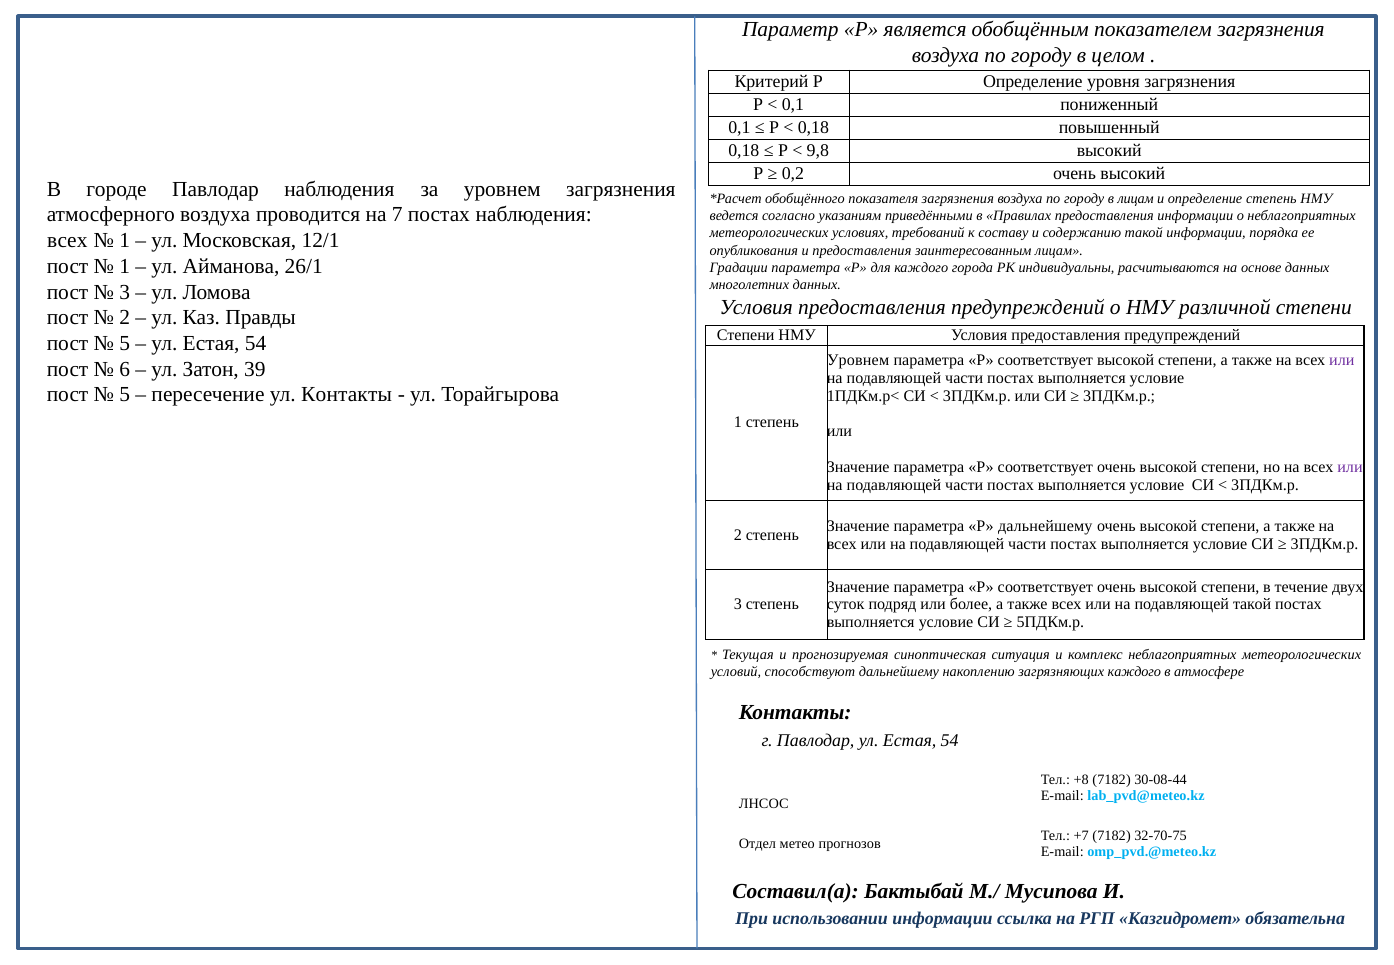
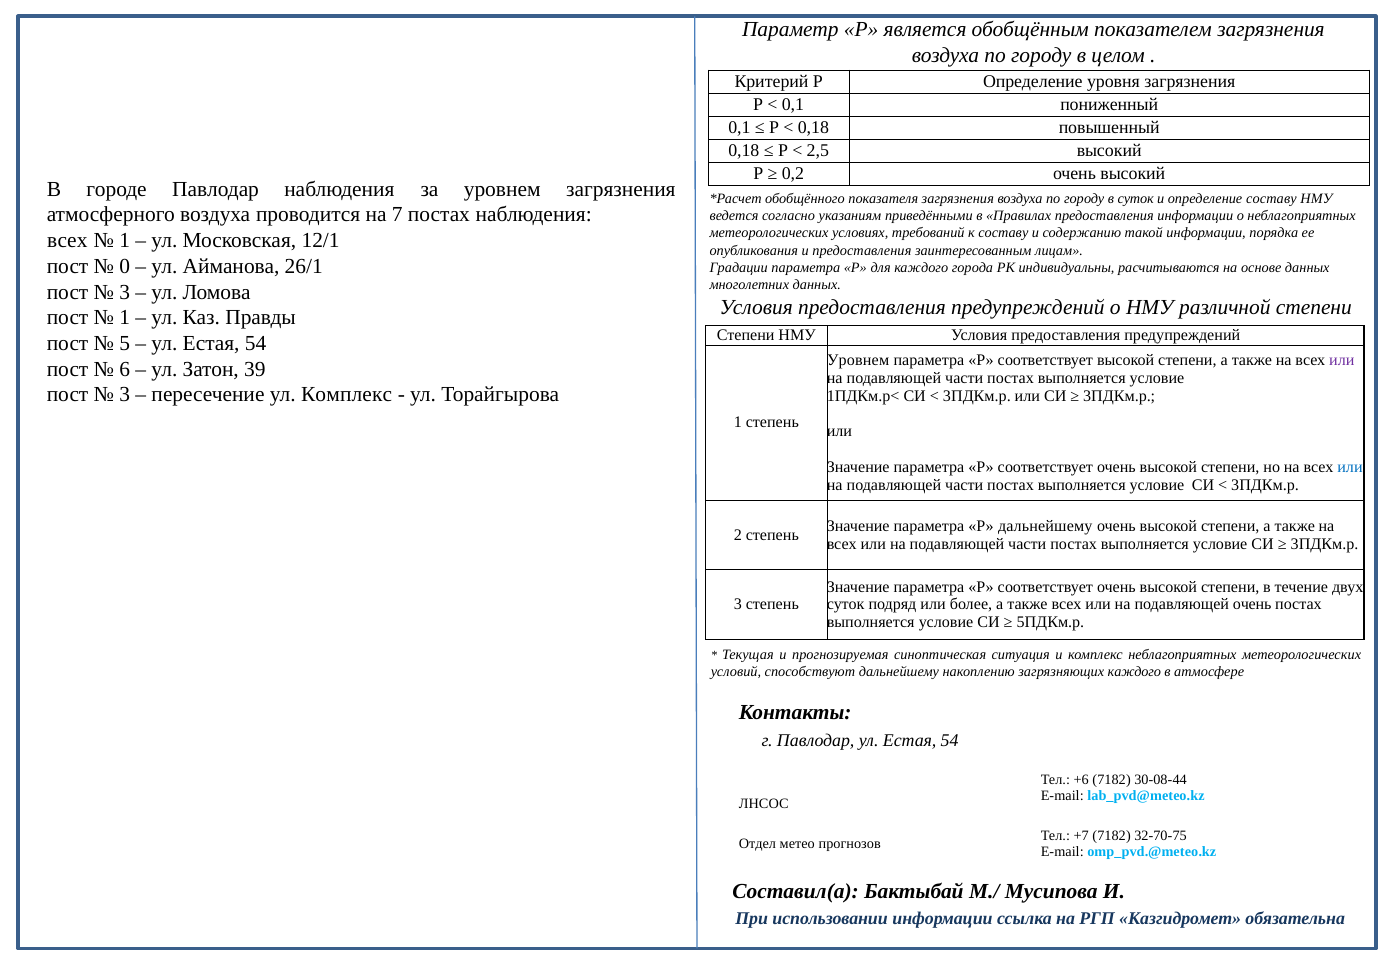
9,8: 9,8 -> 2,5 (818, 150)
в лицам: лицам -> суток (1136, 199)
определение степень: степень -> составу (1271, 199)
1: 1 -> 0 (125, 266)
2: 2 -> 1 (125, 318)
5: 5 -> 3 (125, 395)
ул Контакты: Контакты -> Комплекс (347, 395)
или colour: purple -> blue (1350, 467)
подавляющей такой: такой -> очень (1252, 605)
+8: +8 -> +6 (1081, 780)
